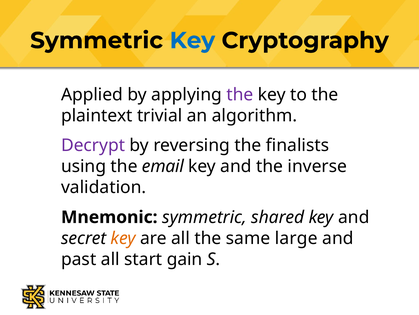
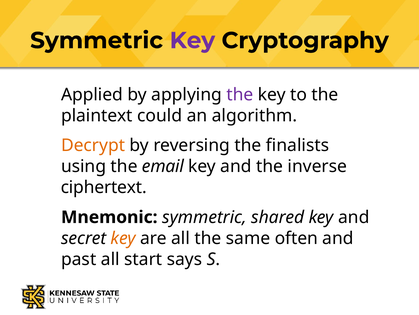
Key colour: blue -> purple (192, 40)
trivial: trivial -> could (160, 115)
Decrypt colour: purple -> orange (93, 145)
validation: validation -> ciphertext (104, 187)
large: large -> often (296, 238)
gain: gain -> says (184, 259)
